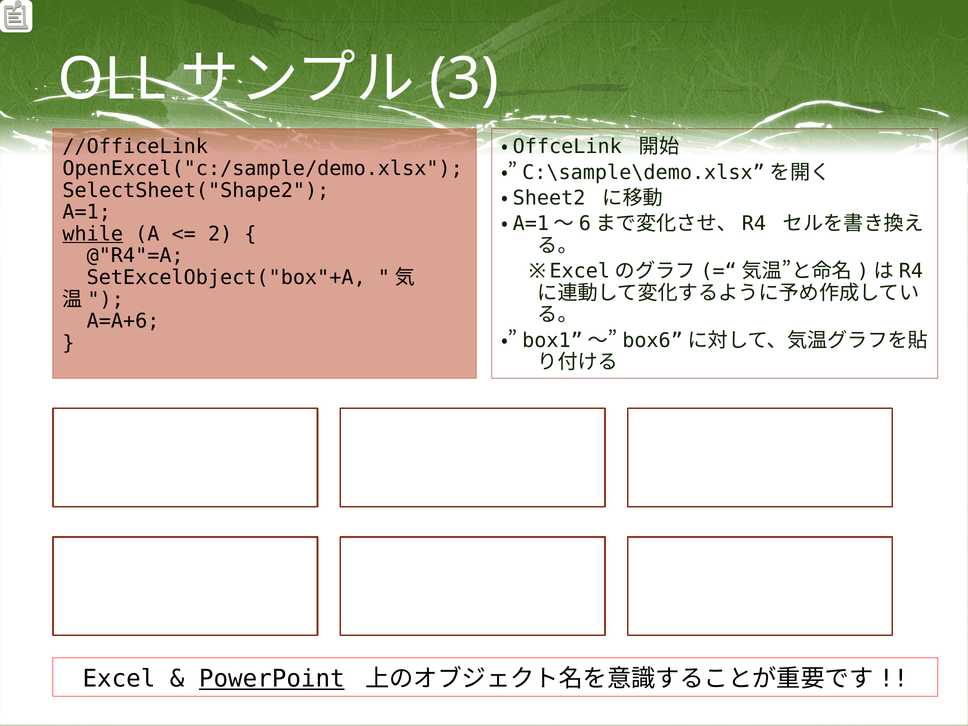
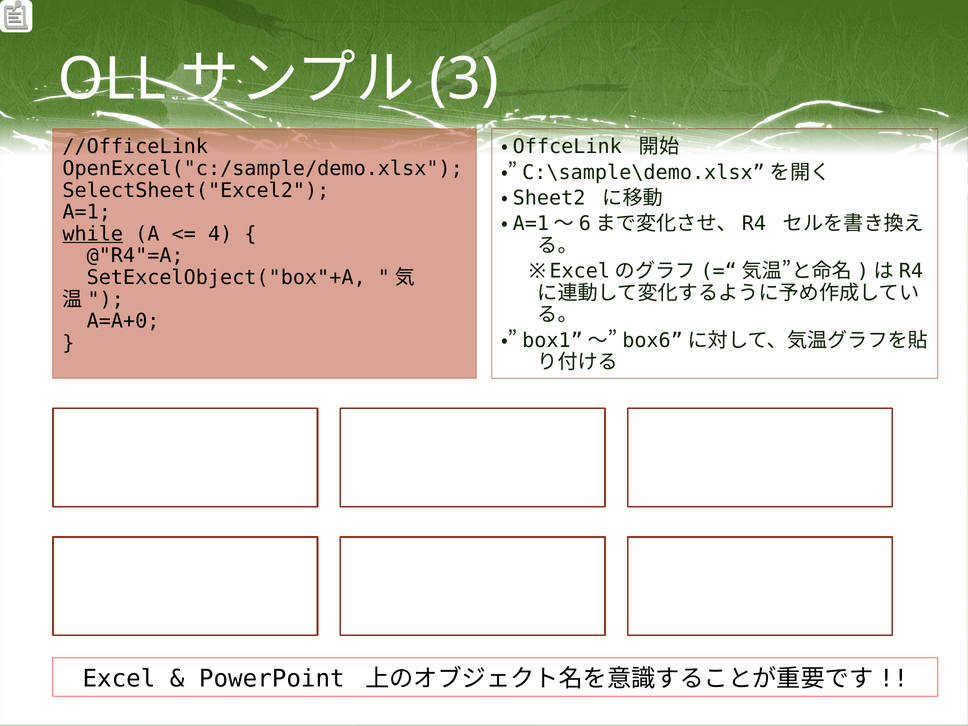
SelectSheet("Shape2: SelectSheet("Shape2 -> SelectSheet("Excel2 (196, 190)
2: 2 -> 4 (220, 234)
A=A+6: A=A+6 -> A=A+0 (123, 321)
PowerPoint underline: present -> none (272, 679)
